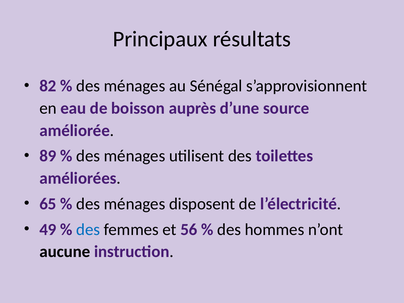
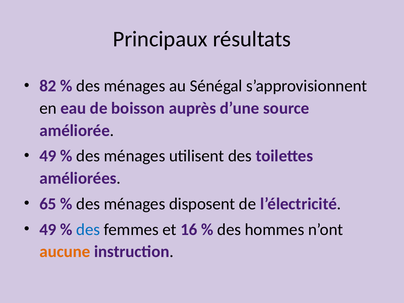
89: 89 -> 49 (48, 156)
56: 56 -> 16 (189, 229)
aucune colour: black -> orange (65, 252)
